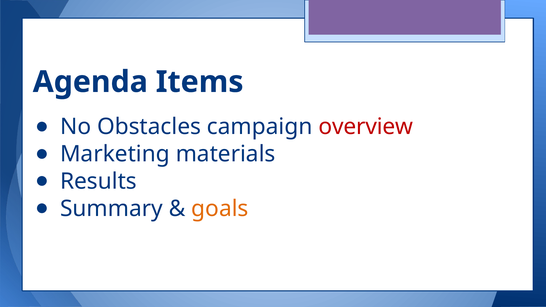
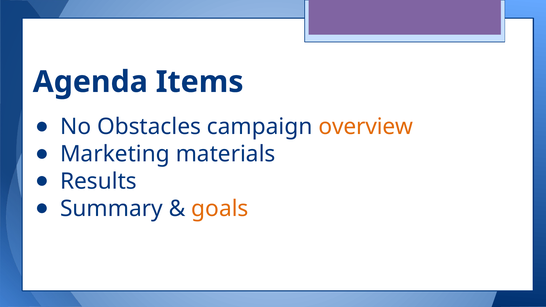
overview colour: red -> orange (366, 127)
